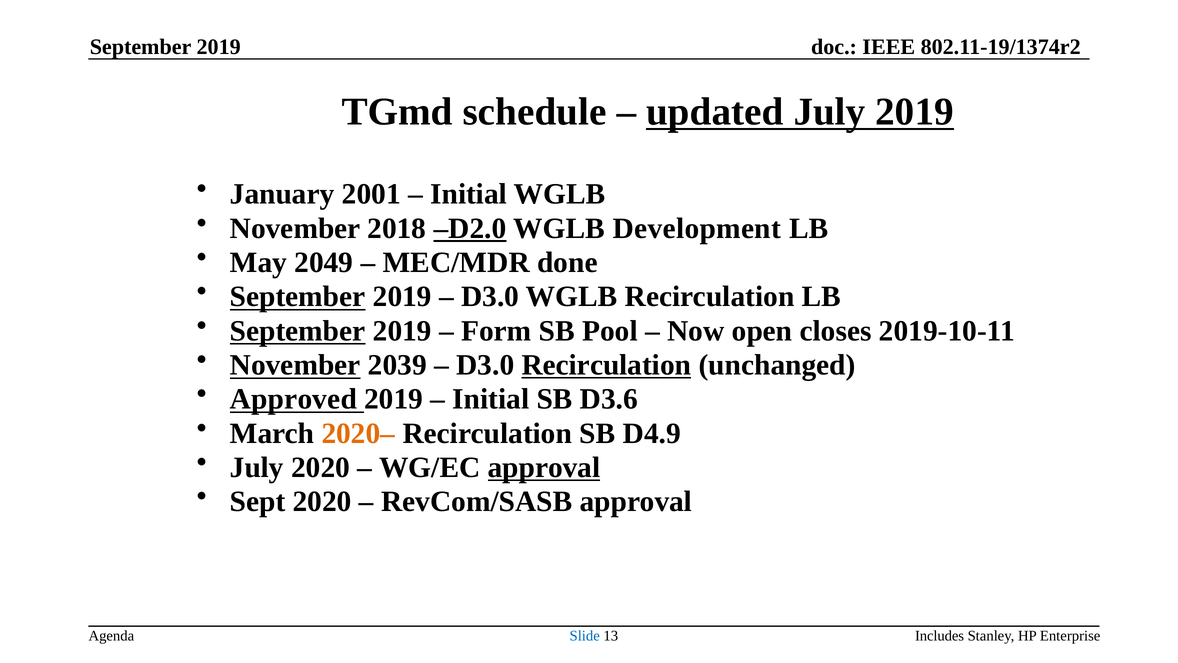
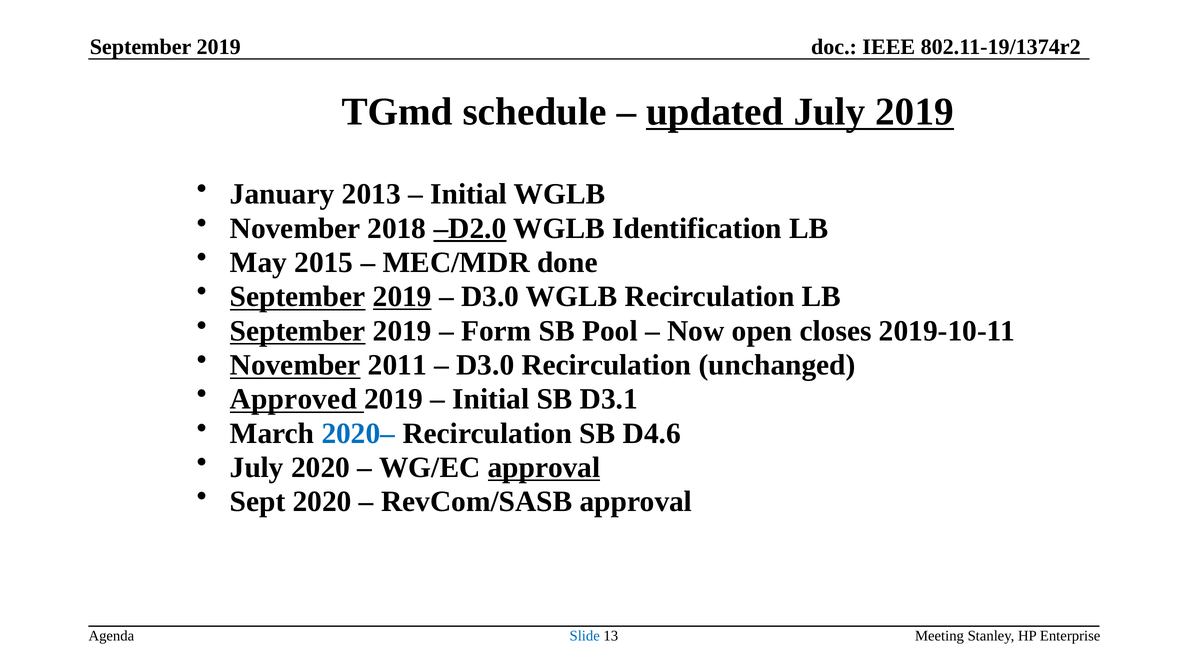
2001: 2001 -> 2013 (371, 194)
Development: Development -> Identification (697, 228)
2049: 2049 -> 2015 (324, 262)
2019 underline: none -> present (402, 297)
2039: 2039 -> 2011 (397, 365)
Recirculation underline: present -> none (606, 365)
D3.6: D3.6 -> D3.1 (609, 399)
2020– colour: orange -> blue (358, 433)
D4.9: D4.9 -> D4.6 (652, 433)
Includes: Includes -> Meeting (939, 636)
